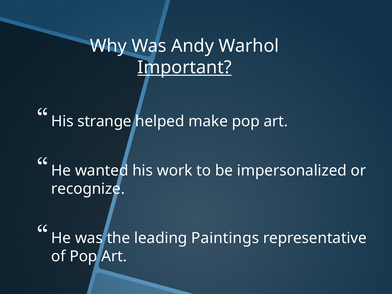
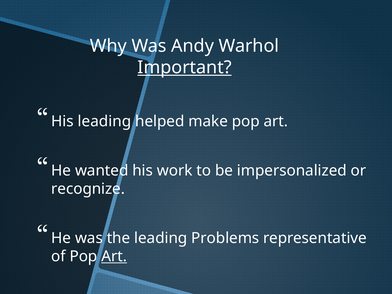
His strange: strange -> leading (104, 121)
Paintings: Paintings -> Problems (225, 238)
Art underline: none -> present (114, 256)
